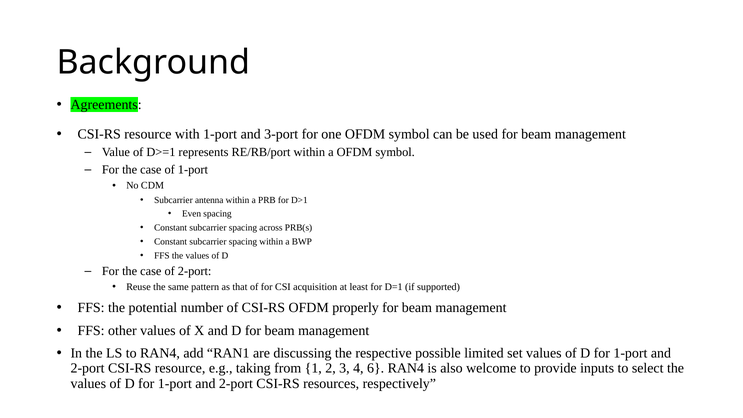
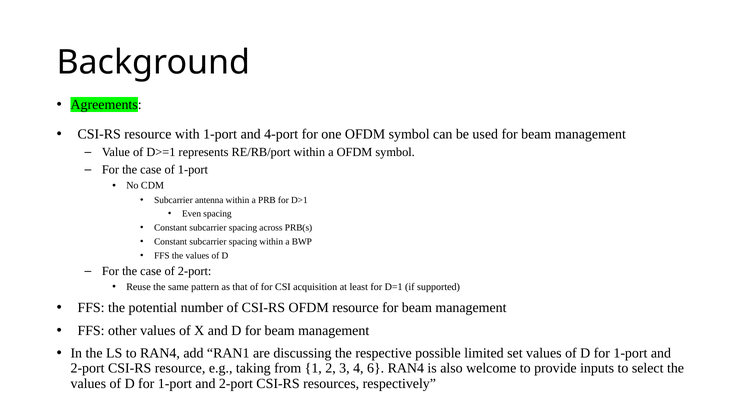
3-port: 3-port -> 4-port (281, 134)
OFDM properly: properly -> resource (356, 308)
